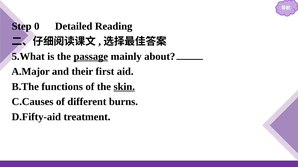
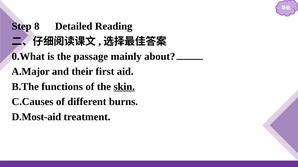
0: 0 -> 8 (37, 26)
5.What: 5.What -> 0.What (28, 57)
passage underline: present -> none (91, 57)
D.Fifty-aid: D.Fifty-aid -> D.Most-aid (36, 117)
